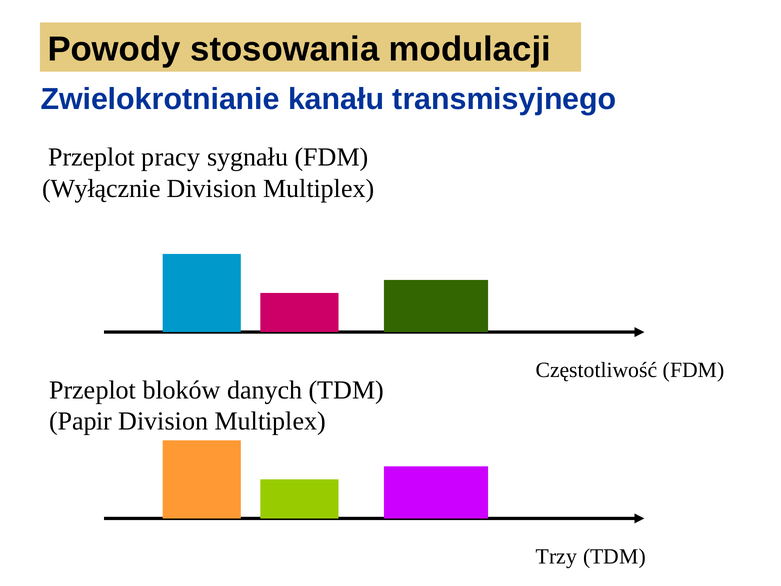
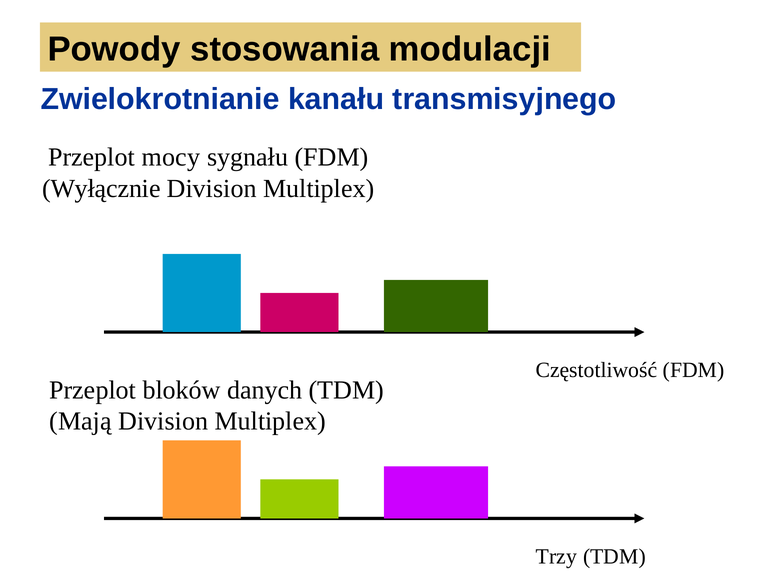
pracy: pracy -> mocy (171, 157)
Papir: Papir -> Mają (81, 421)
